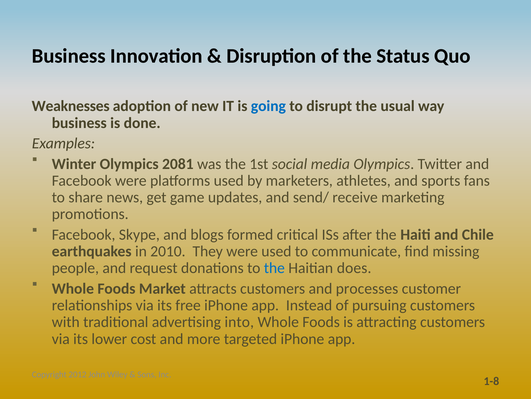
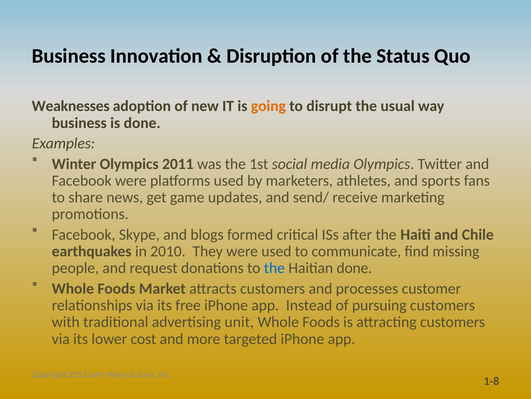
going colour: blue -> orange (268, 106)
2081: 2081 -> 2011 (178, 164)
Haitian does: does -> done (354, 268)
into: into -> unit (239, 322)
